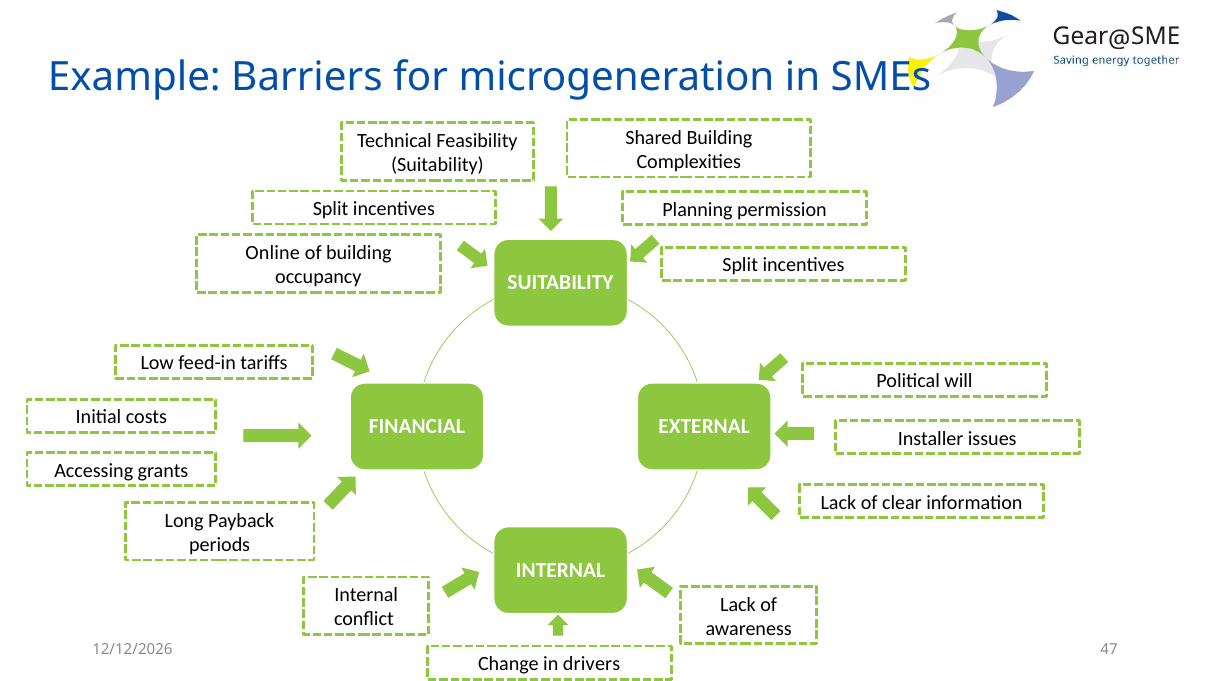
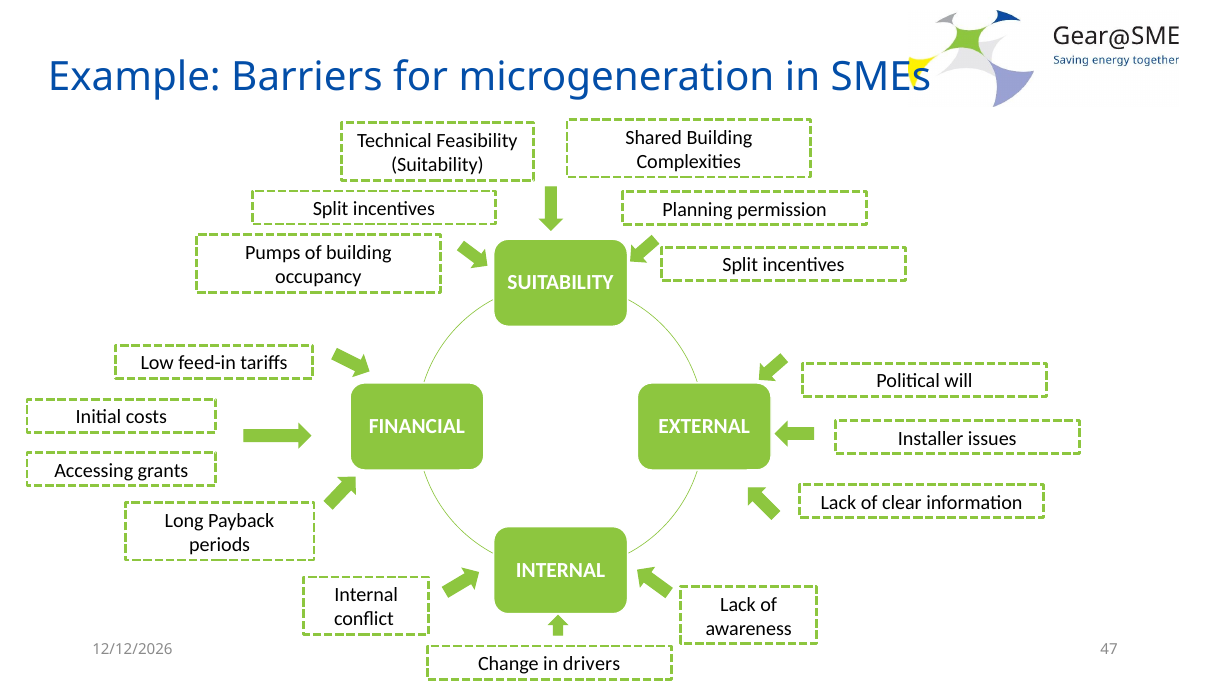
Online: Online -> Pumps (273, 253)
